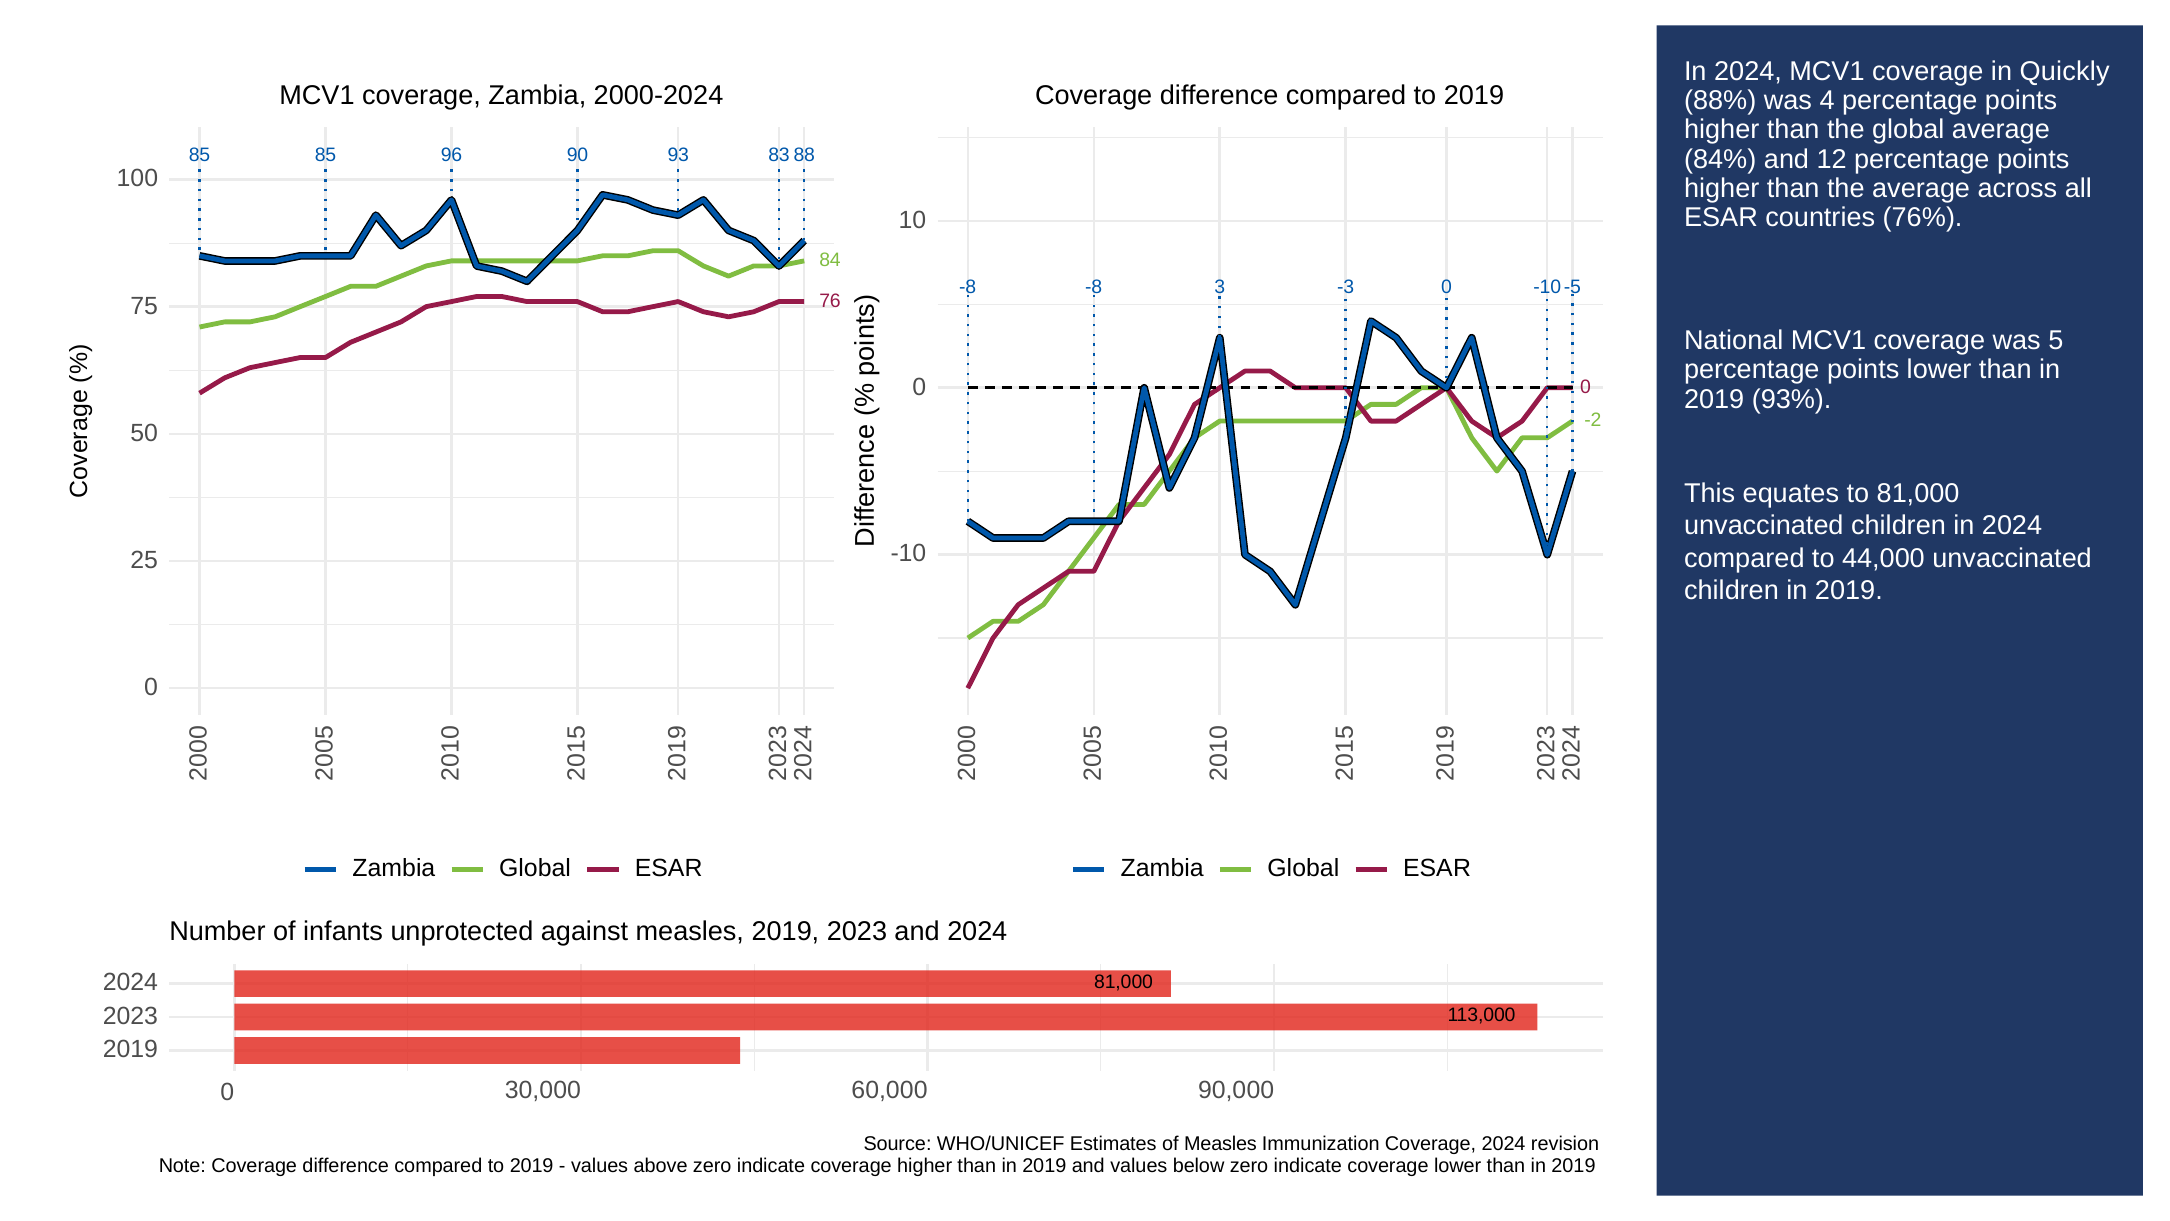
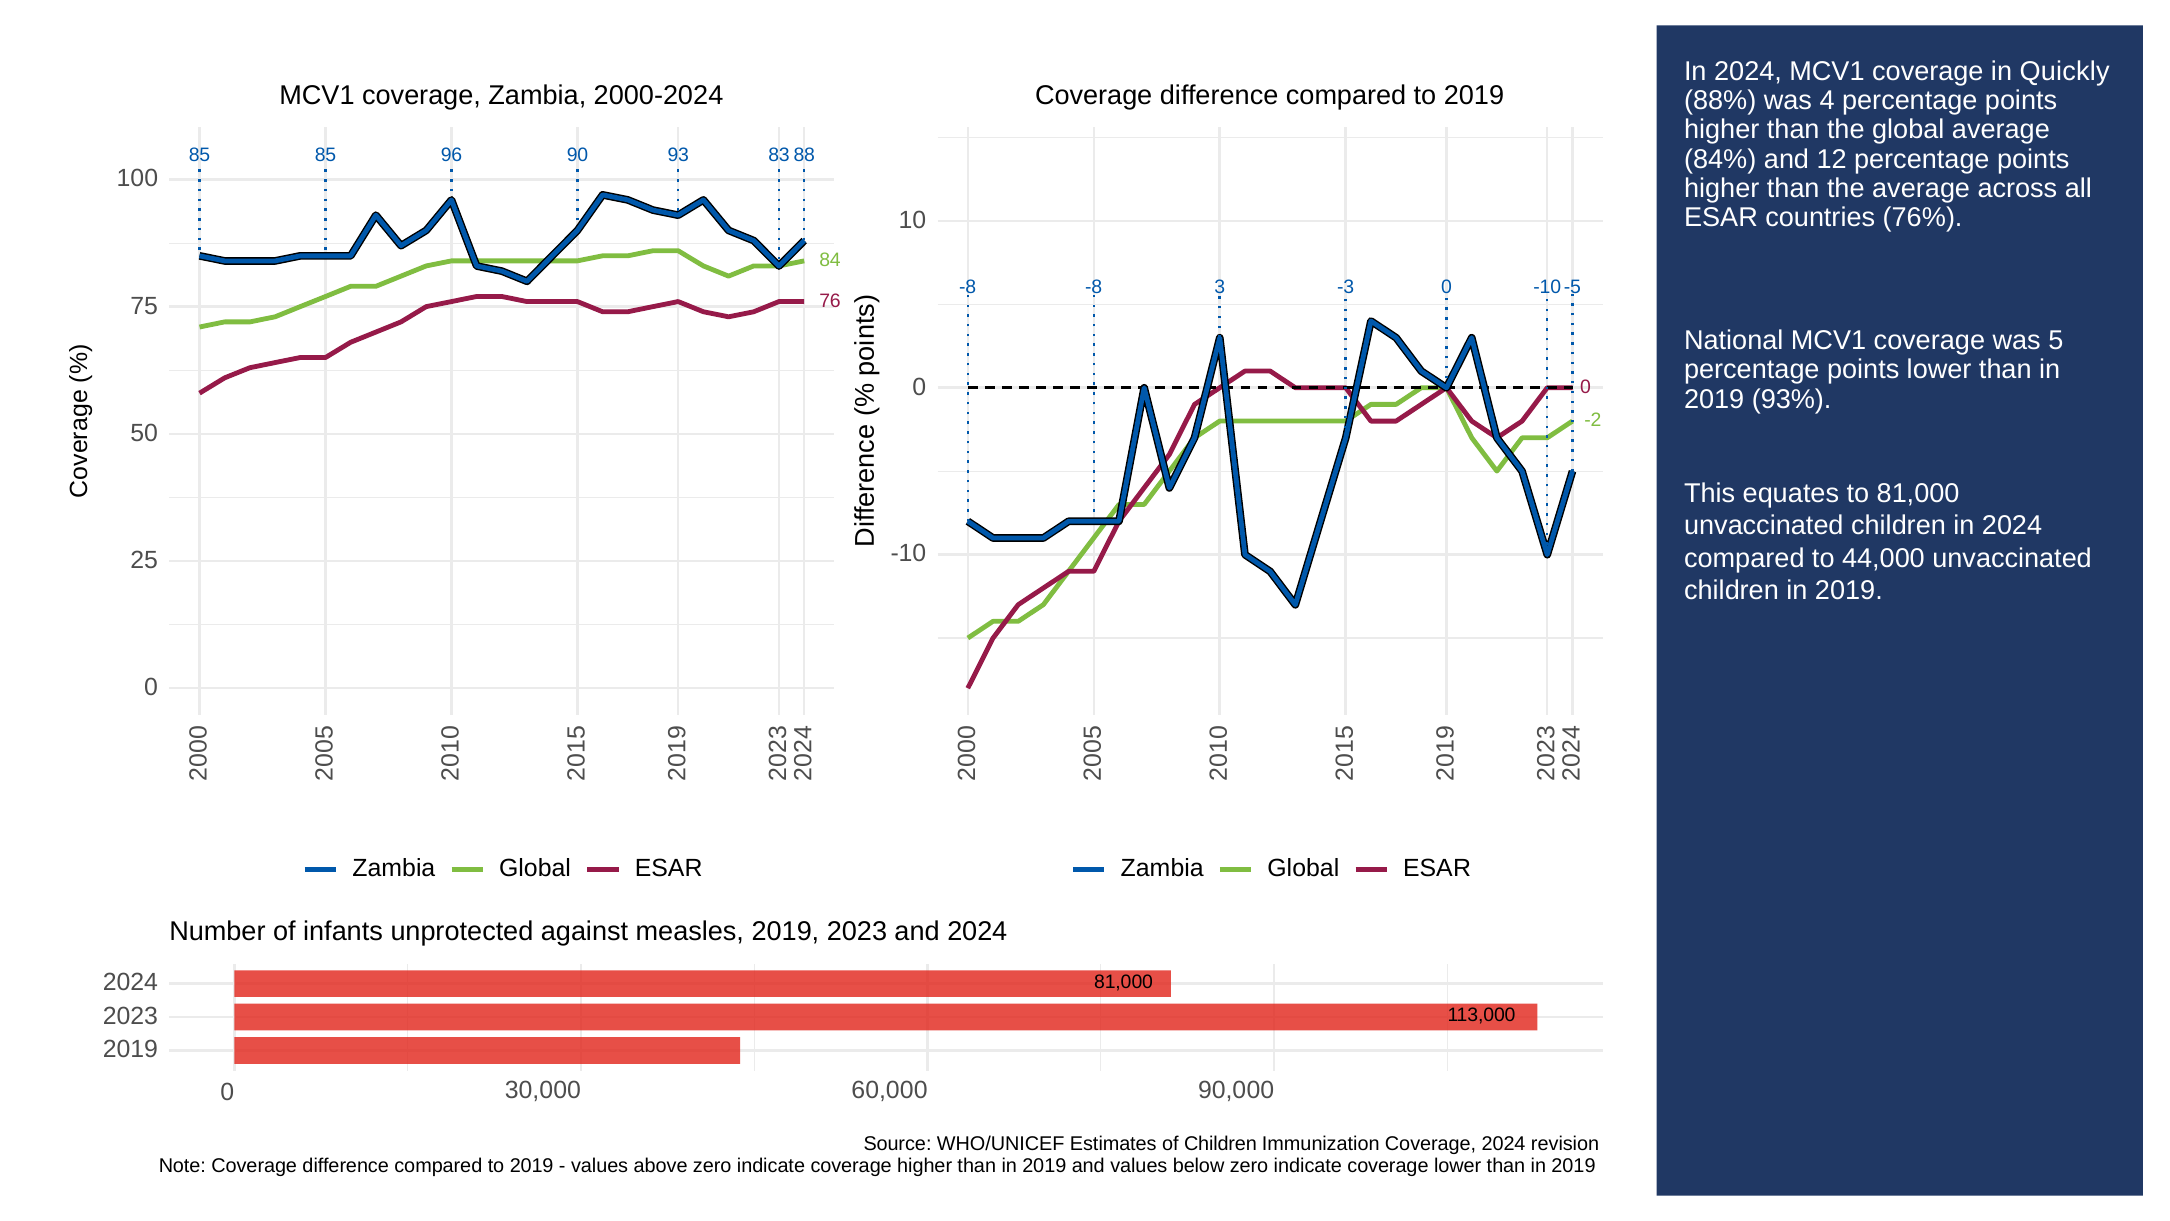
of Measles: Measles -> Children (1220, 1144)
